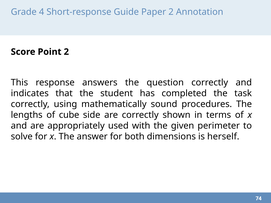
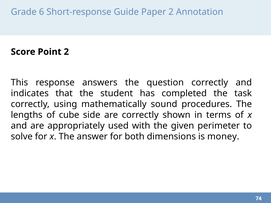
4: 4 -> 6 (42, 12)
herself: herself -> money (223, 137)
